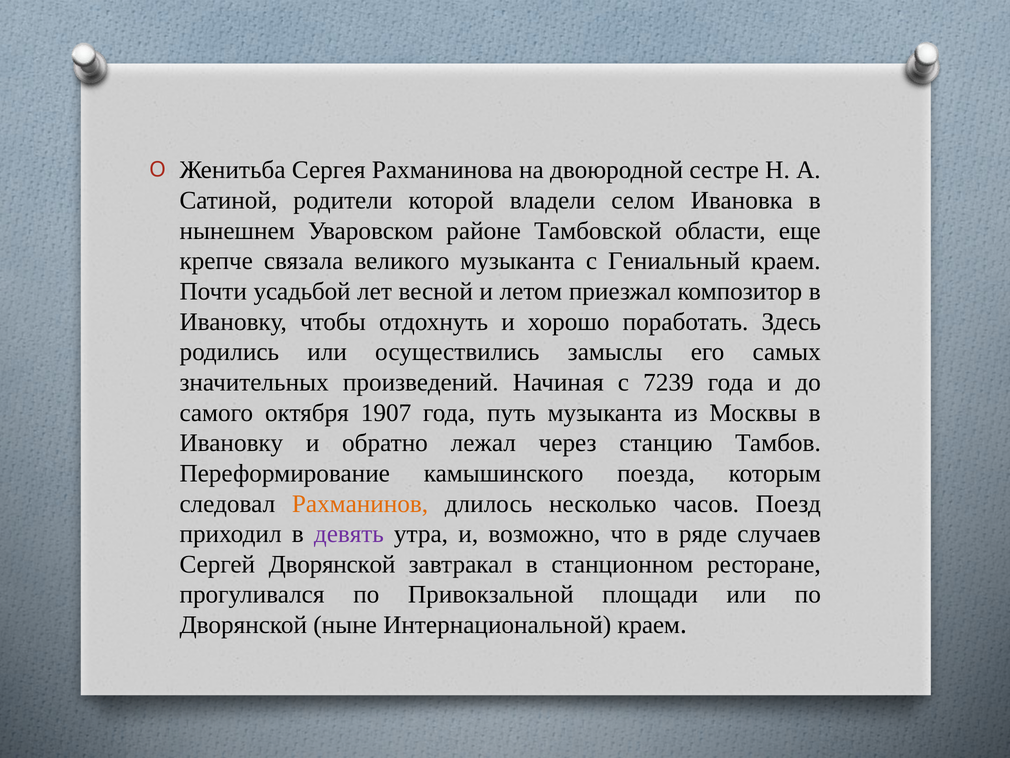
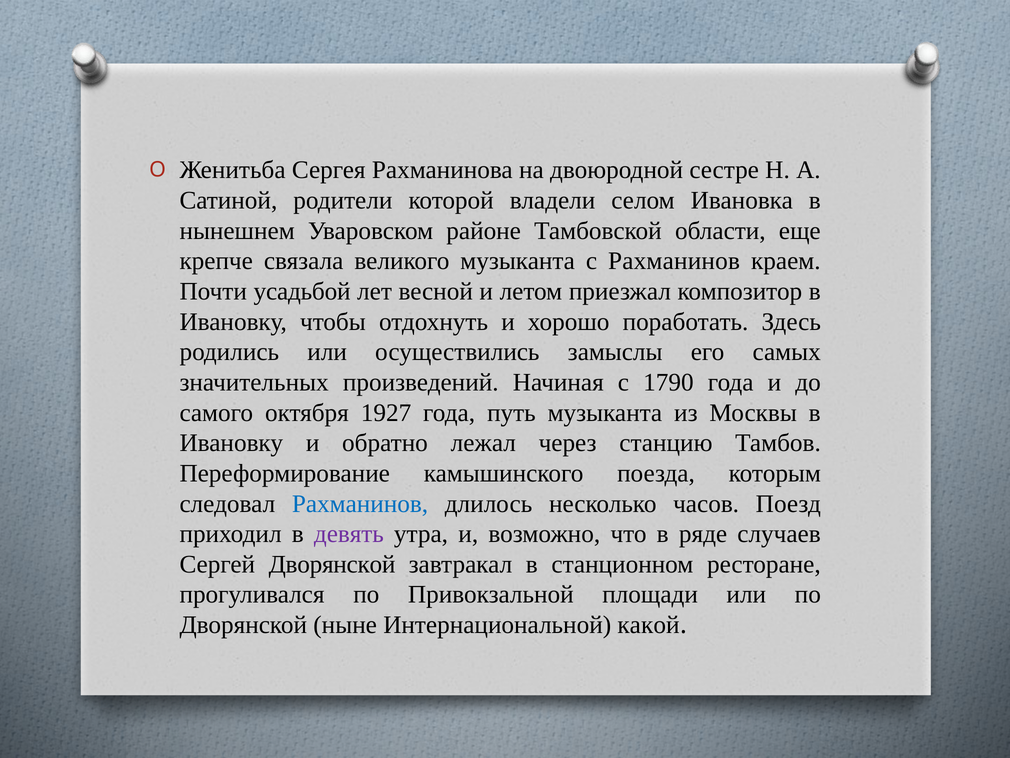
с Гениальный: Гениальный -> Рахманинов (674, 261)
7239: 7239 -> 1790 (668, 382)
1907: 1907 -> 1927 (386, 412)
Рахманинов colour: orange -> blue (360, 503)
Интернациональной краем: краем -> какой (649, 625)
